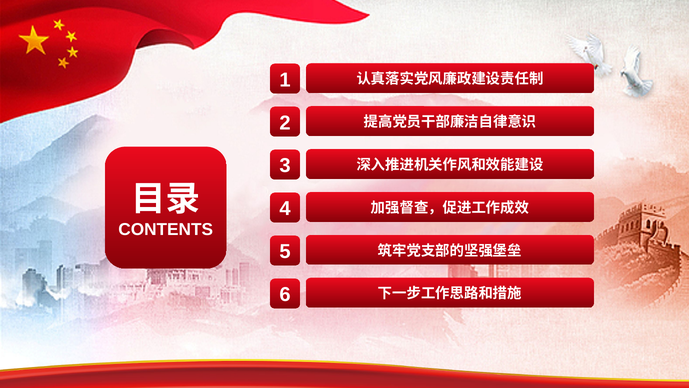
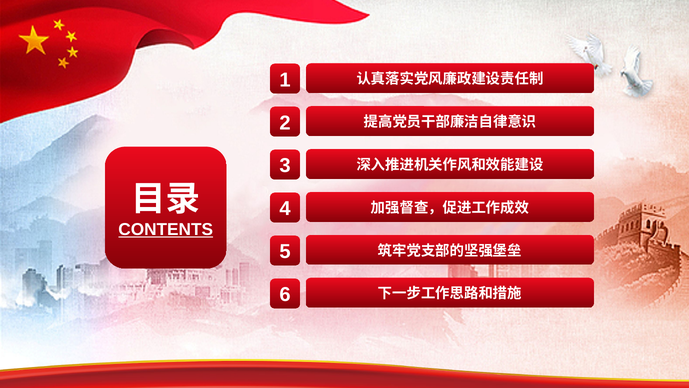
CONTENTS underline: none -> present (166, 229)
